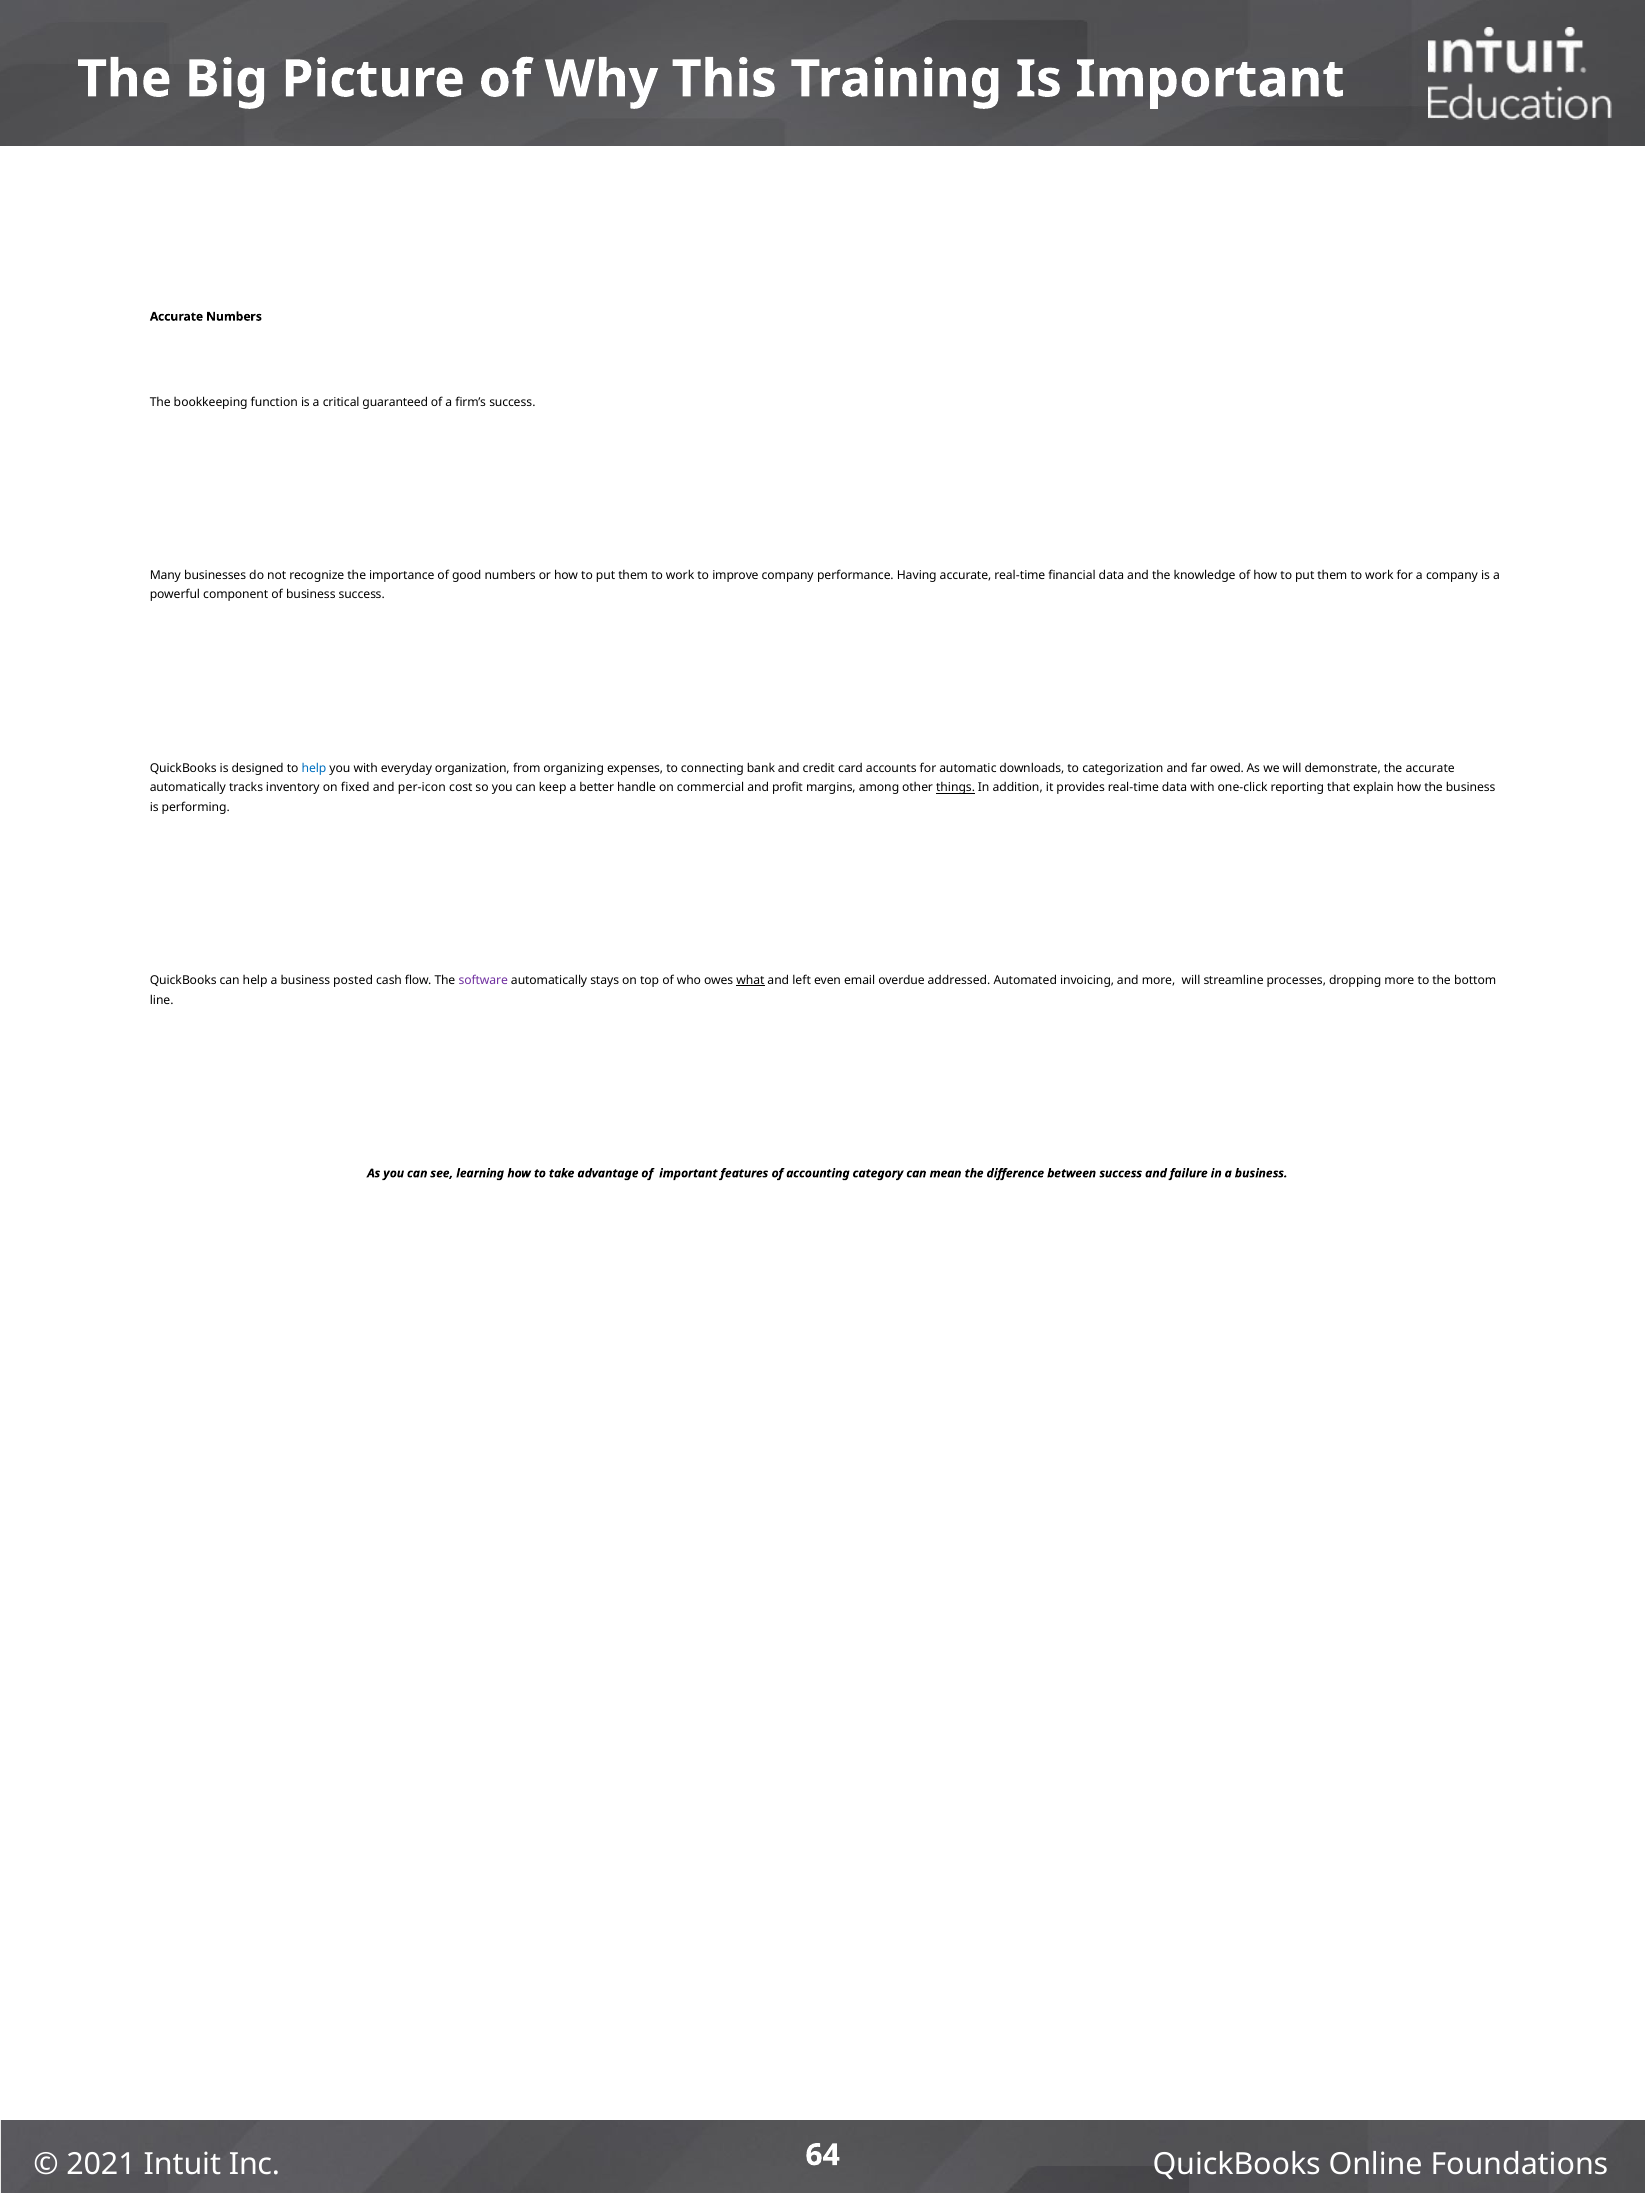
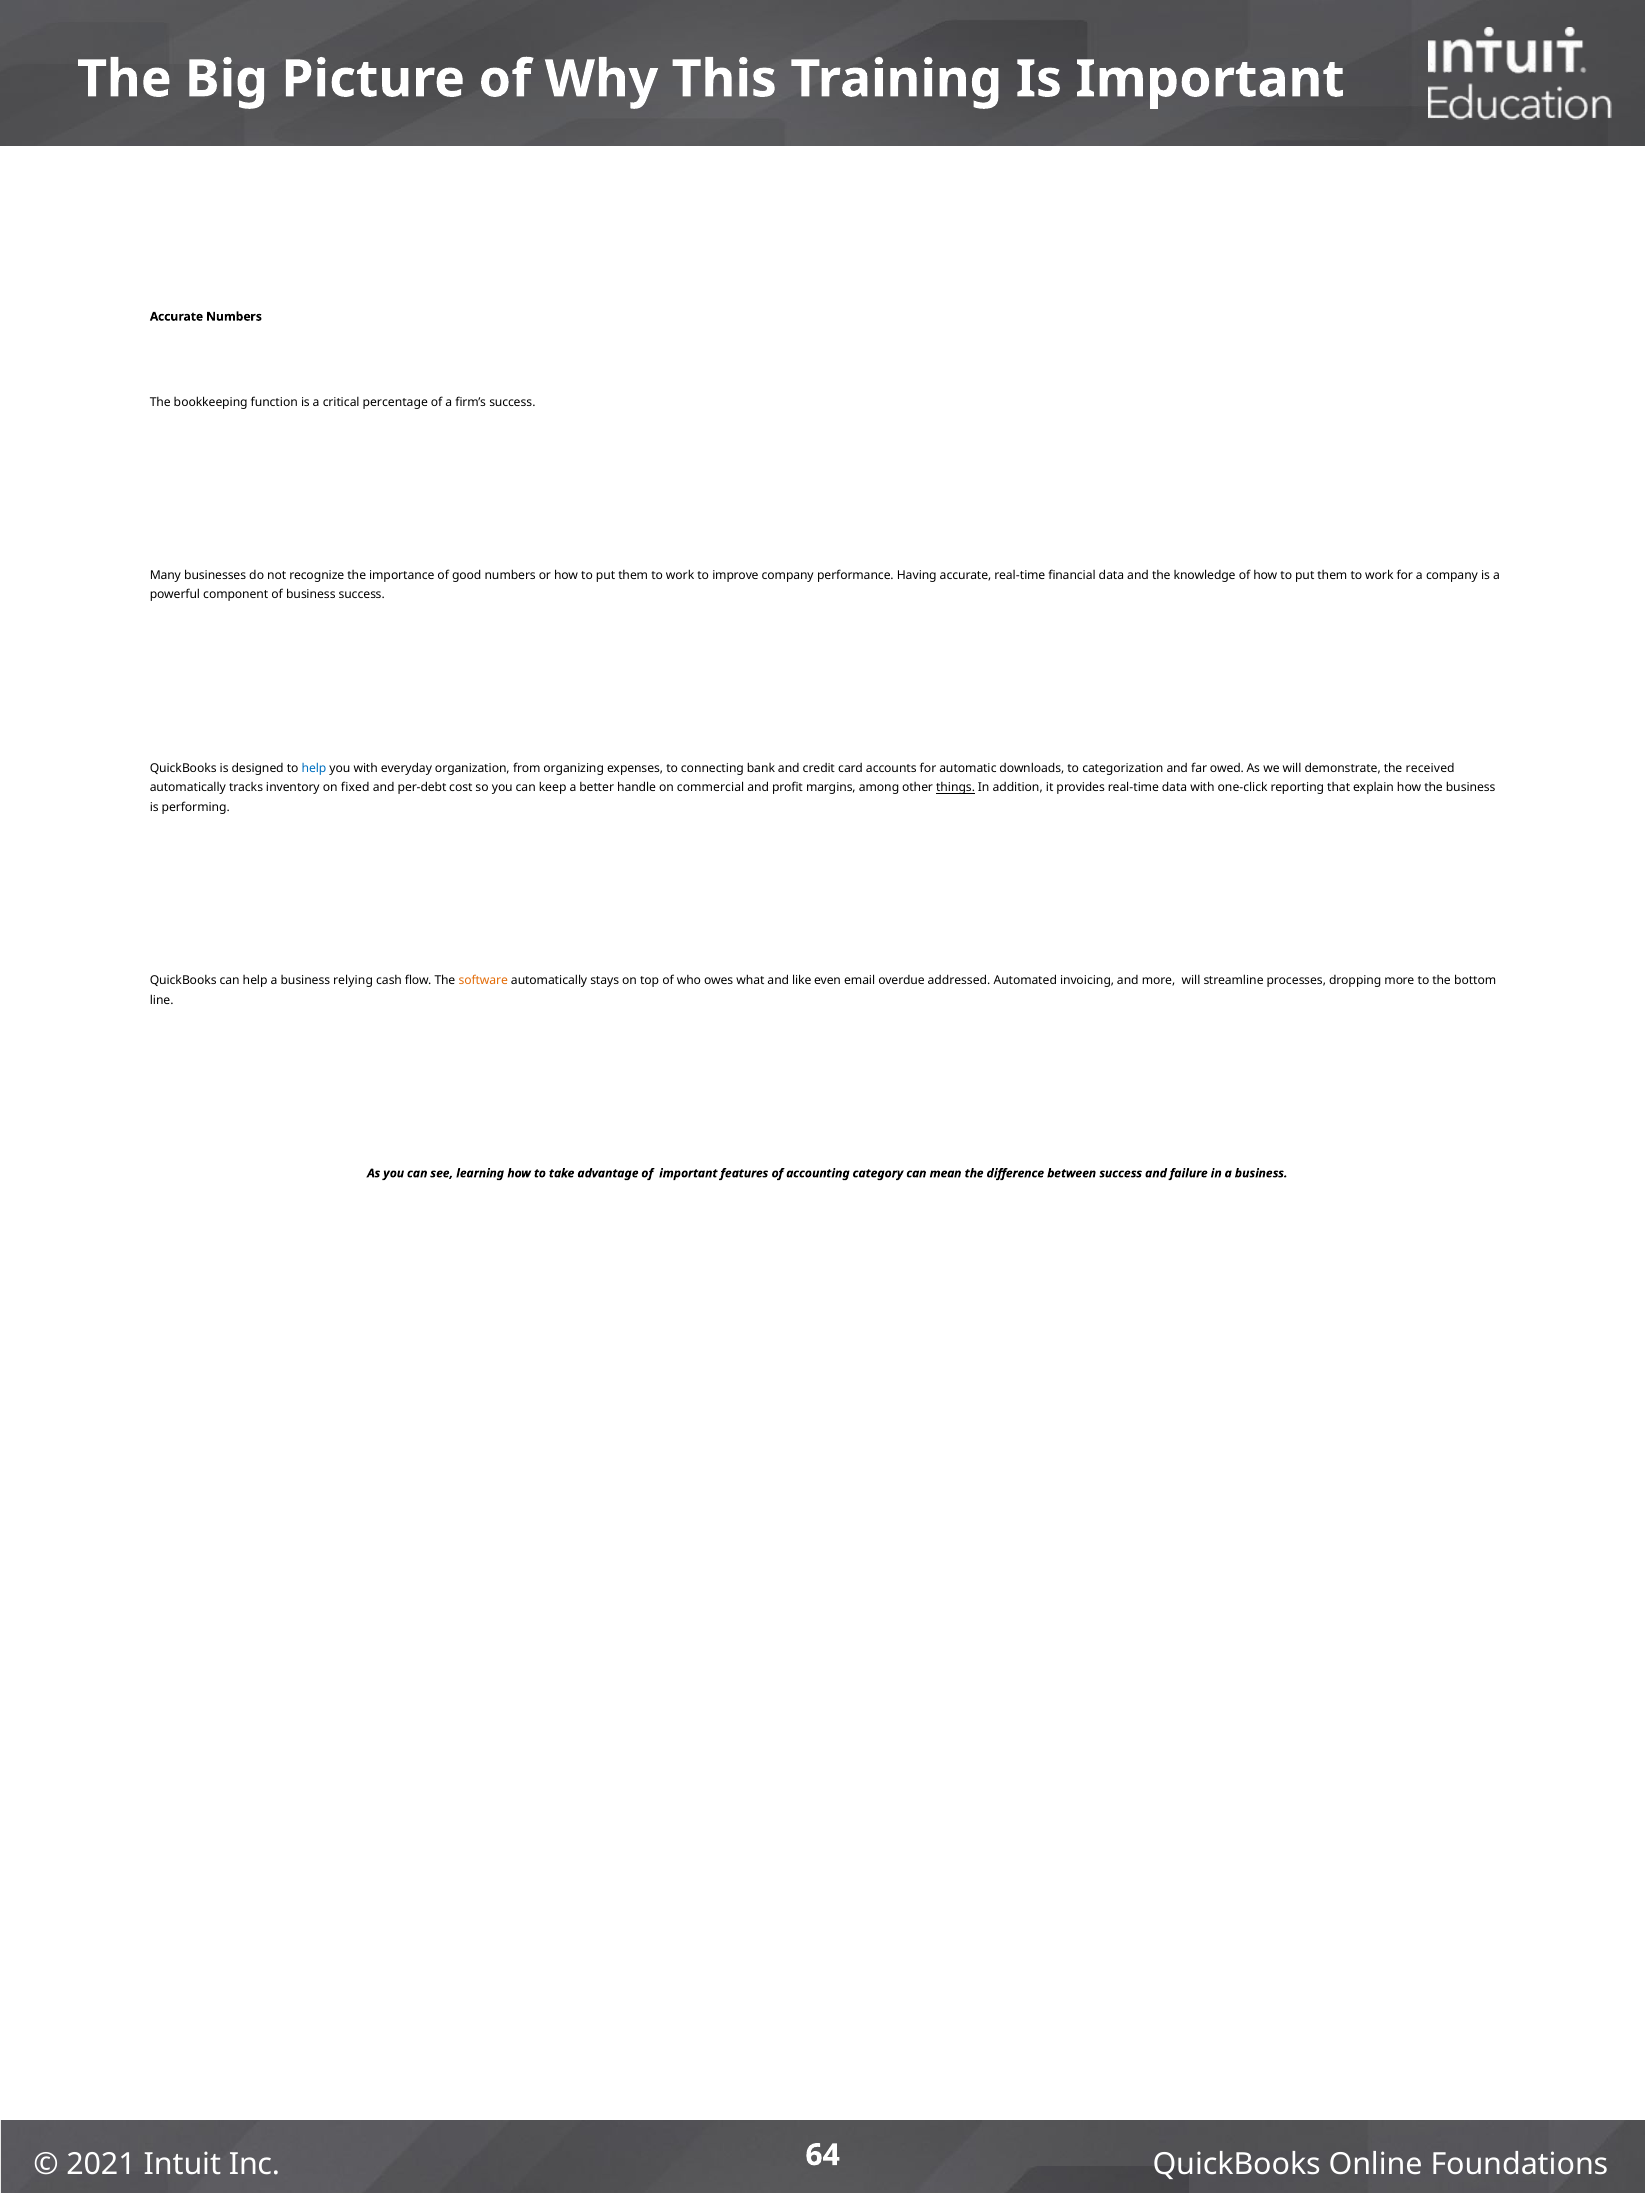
guaranteed: guaranteed -> percentage (395, 402)
the accurate: accurate -> received (1430, 768)
per-icon: per-icon -> per-debt (422, 788)
posted: posted -> relying (353, 981)
software colour: purple -> orange (483, 981)
what underline: present -> none (750, 981)
left: left -> like (802, 981)
